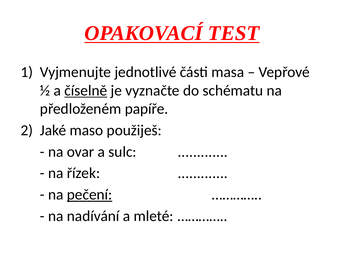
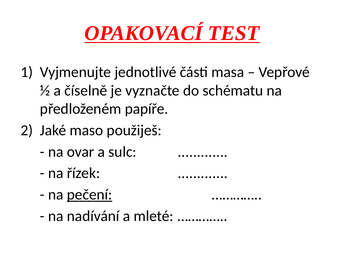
číselně underline: present -> none (86, 91)
